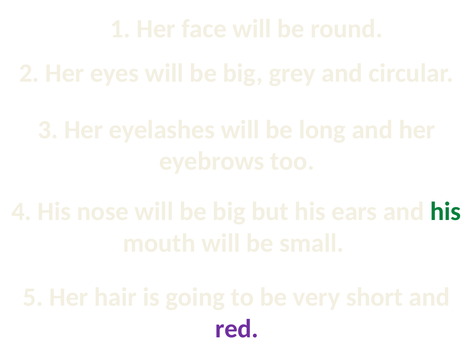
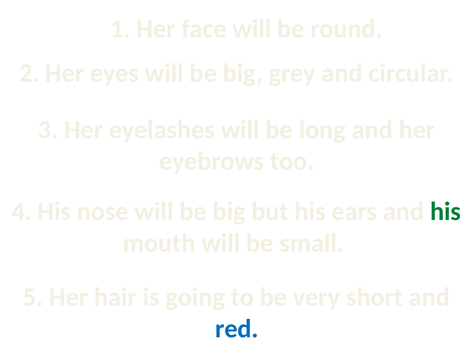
red colour: purple -> blue (237, 329)
